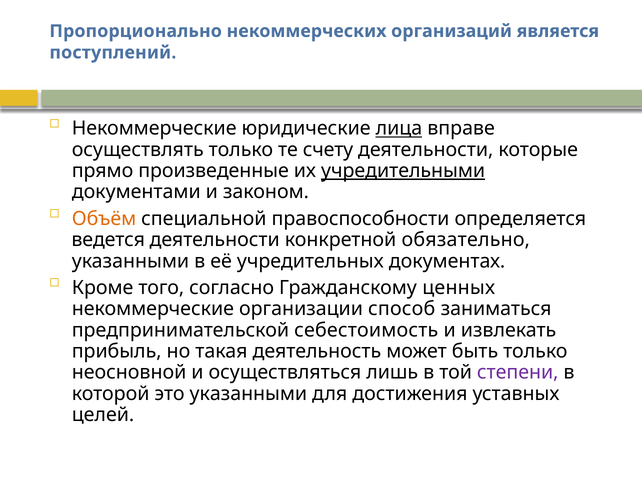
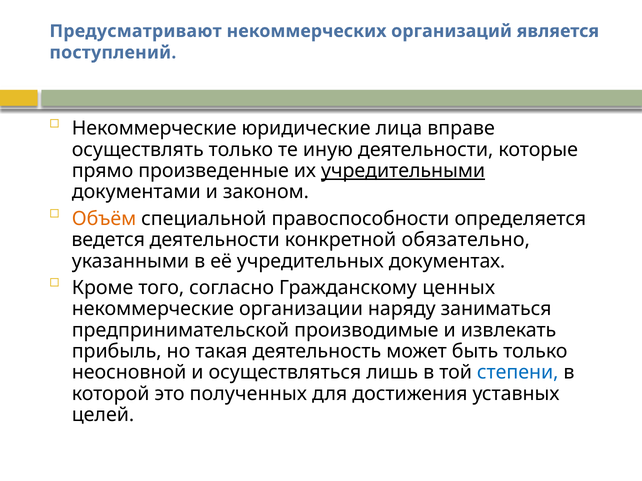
Пропорционально: Пропорционально -> Предусматривают (136, 31)
лица underline: present -> none (399, 129)
счету: счету -> иную (328, 150)
способ: способ -> наряду (402, 309)
себестоимость: себестоимость -> производимые (366, 331)
степени colour: purple -> blue (518, 373)
это указанными: указанными -> полученных (248, 394)
